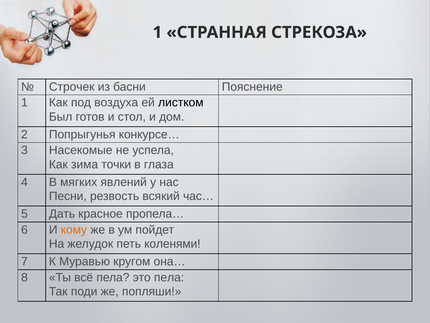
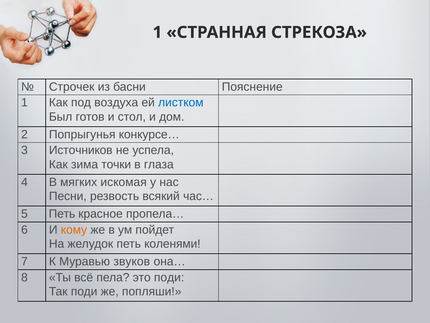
листком colour: black -> blue (181, 103)
Насекомые: Насекомые -> Источников (81, 150)
явлений: явлений -> искомая (124, 182)
5 Дать: Дать -> Петь (62, 214)
кругом: кругом -> звуков (132, 261)
это пела: пела -> поди (169, 277)
